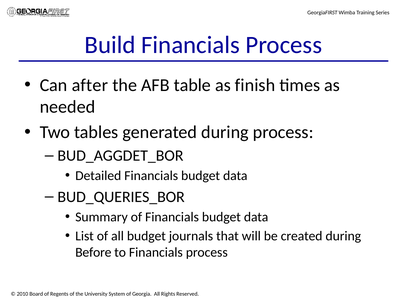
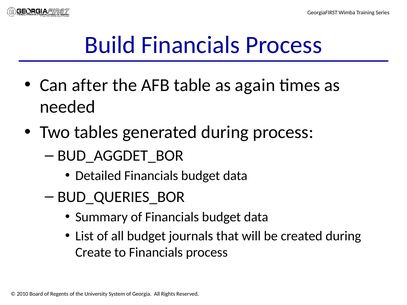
finish: finish -> again (255, 85)
Before: Before -> Create (93, 252)
